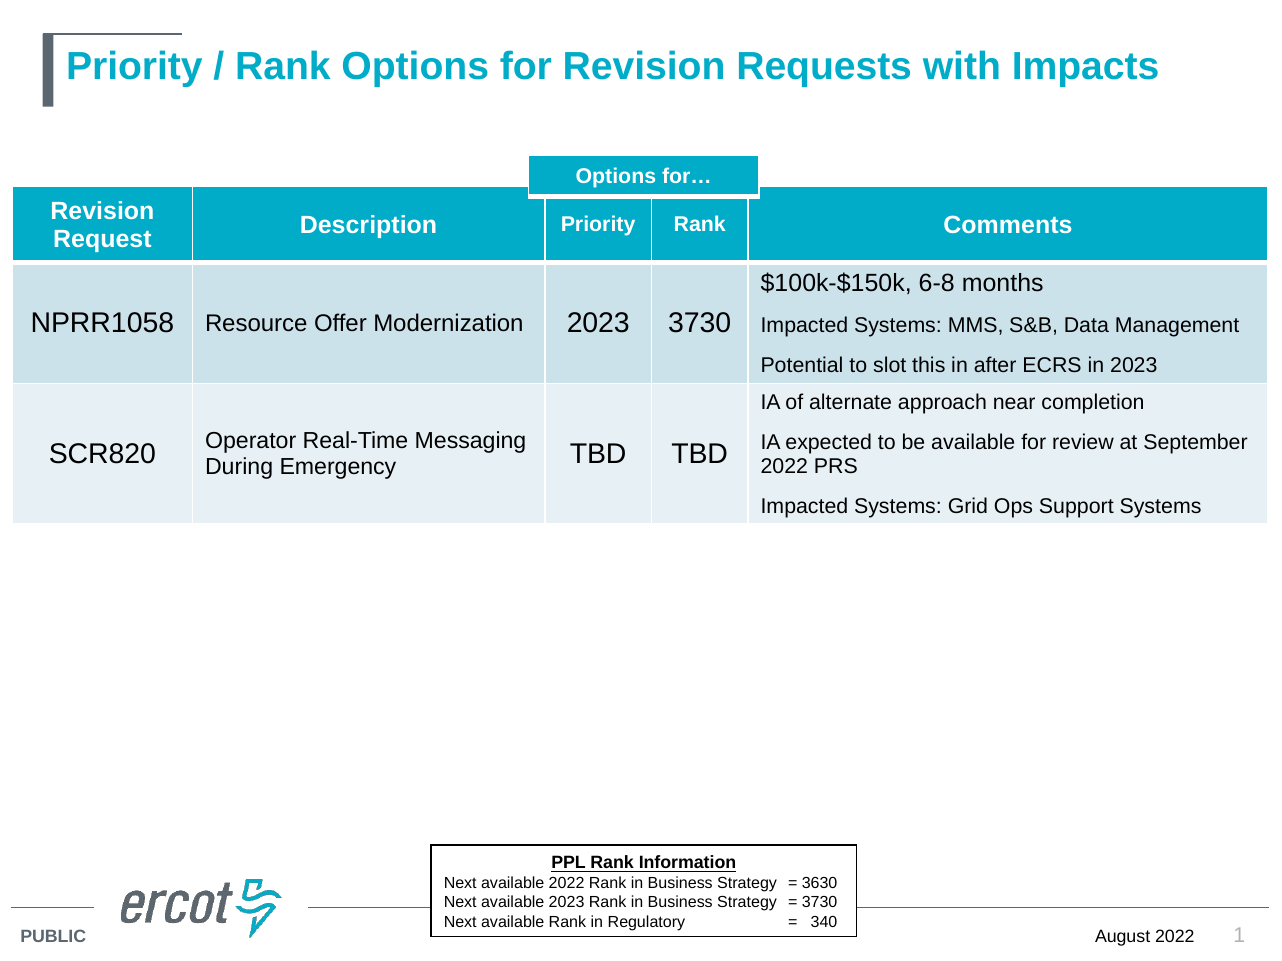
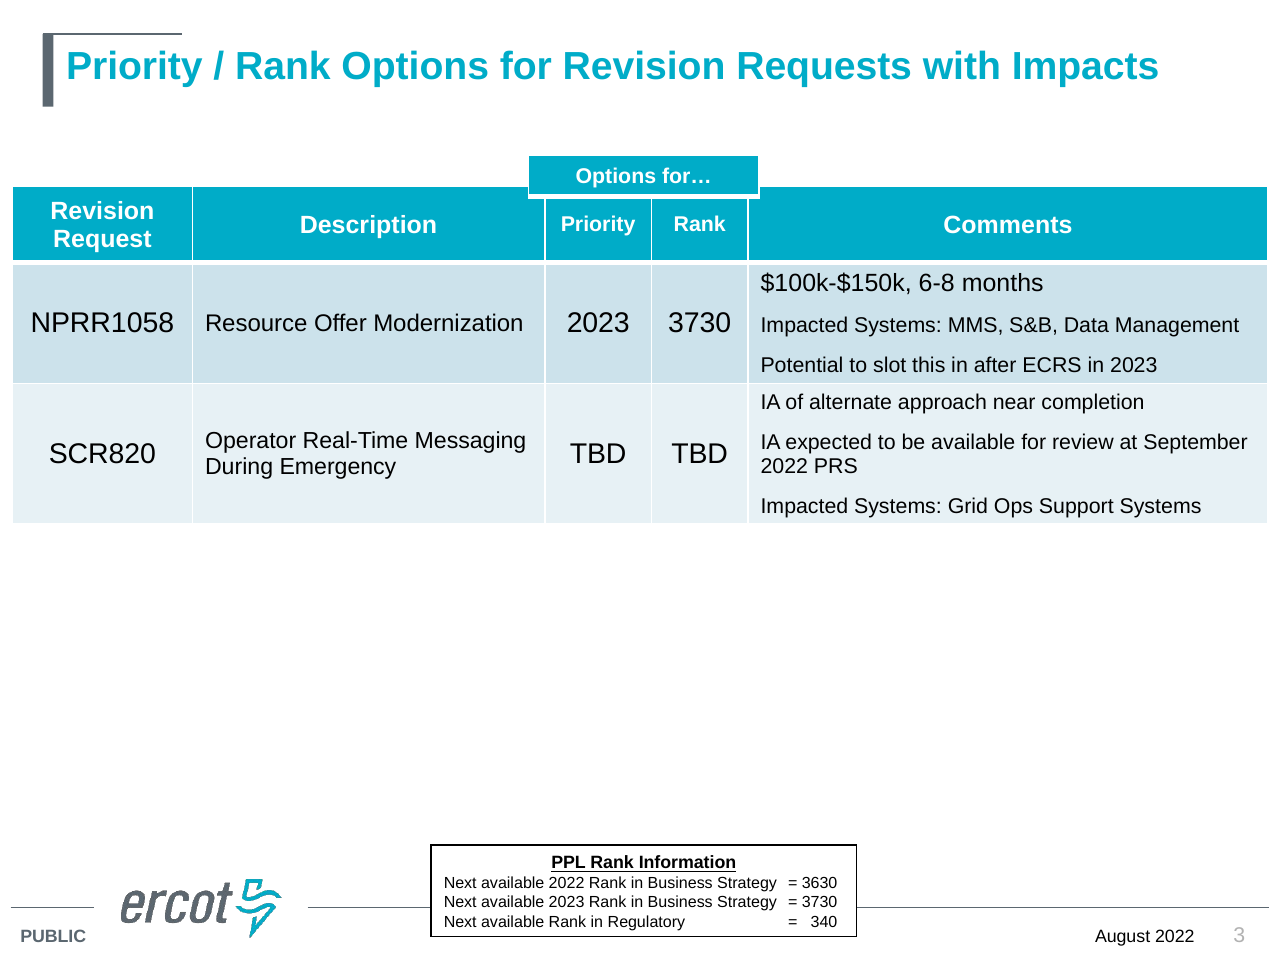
1: 1 -> 3 (1239, 936)
